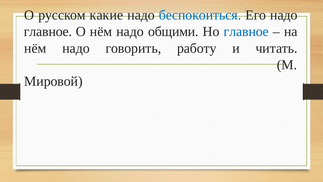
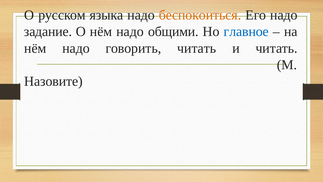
какие: какие -> языка (107, 15)
беспокоиться colour: blue -> orange (200, 15)
главное: главное -> задание (48, 32)
говорить работу: работу -> читать (197, 48)
Мировой: Мировой -> Назовите (53, 81)
